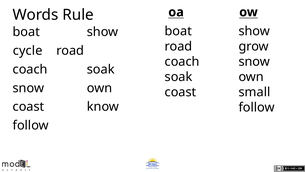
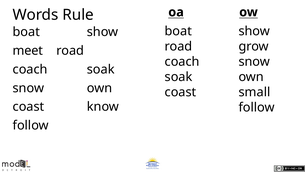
cycle: cycle -> meet (28, 51)
